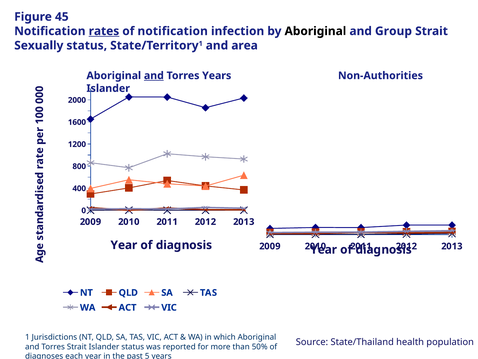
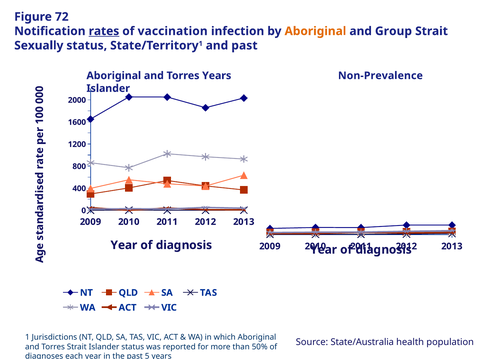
45: 45 -> 72 (62, 17)
of notification: notification -> vaccination (173, 31)
Aboriginal colour: black -> orange (315, 31)
and area: area -> past (244, 45)
and underline: present -> none (154, 76)
Non-Authorities: Non-Authorities -> Non-Prevalence (380, 76)
State/Thailand: State/Thailand -> State/Australia (362, 342)
